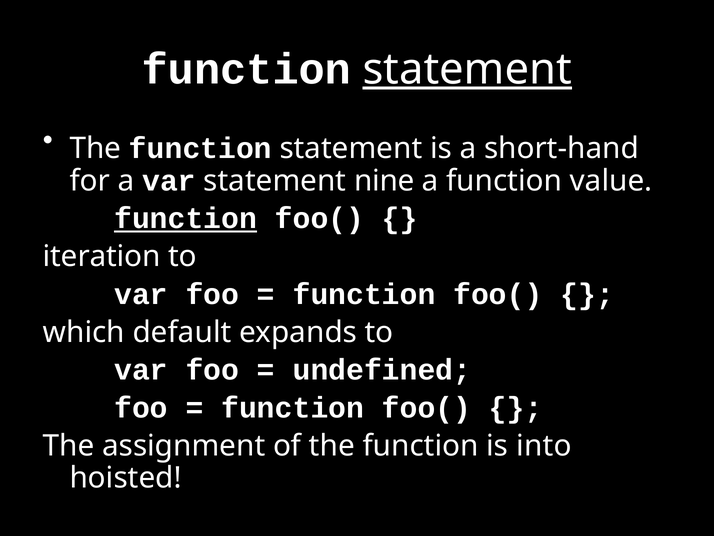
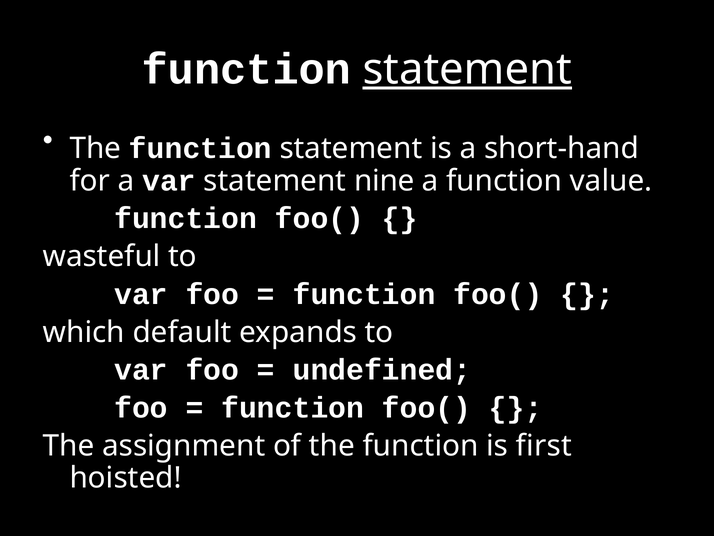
function underline: present -> none (186, 218)
iteration: iteration -> wasteful (102, 256)
into: into -> first (544, 445)
